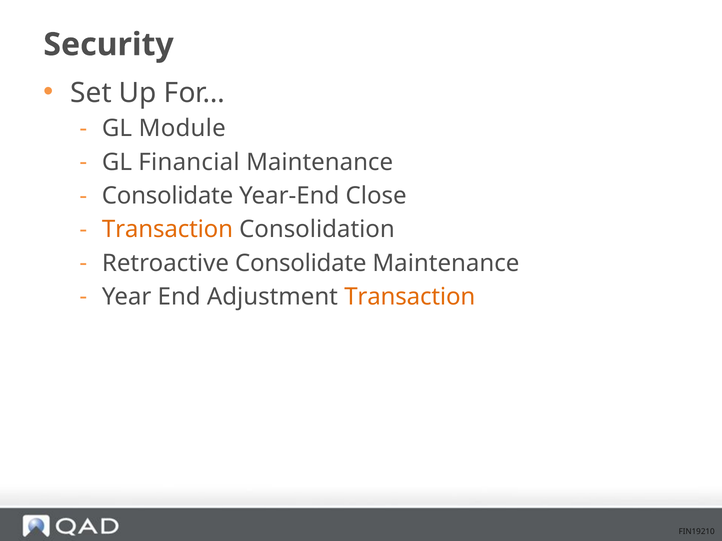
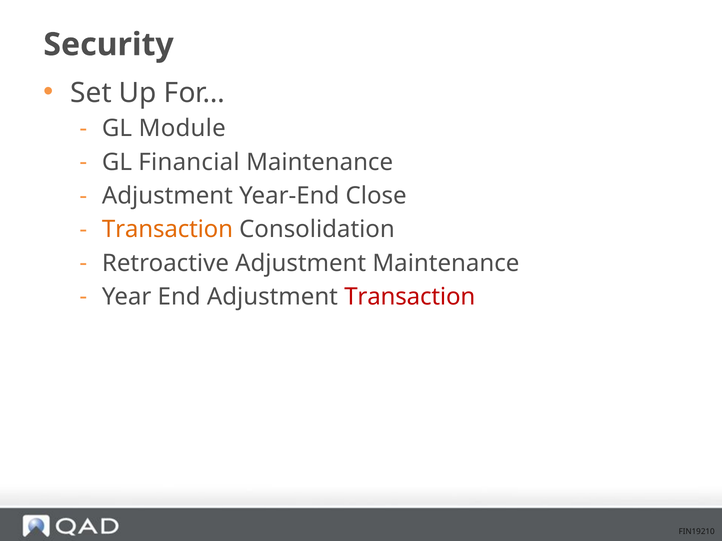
Consolidate: Consolidate -> Adjustment (167, 196)
Retroactive Consolidate: Consolidate -> Adjustment (301, 263)
Transaction colour: orange -> red (410, 297)
